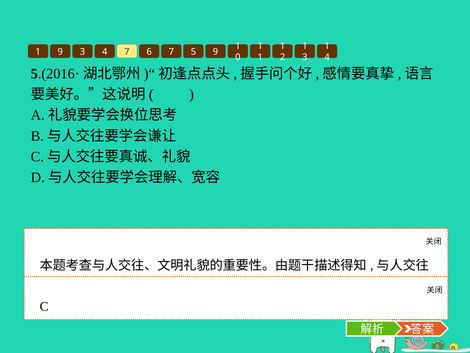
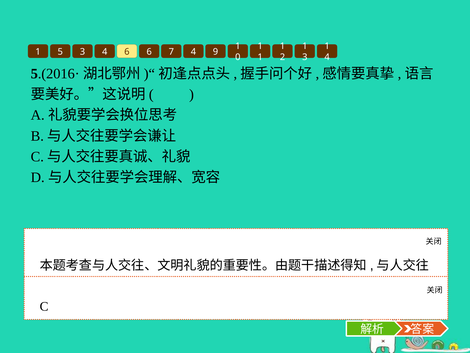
1 9: 9 -> 5 (60, 52)
4 7: 7 -> 6 (127, 52)
7 5: 5 -> 4 (193, 52)
